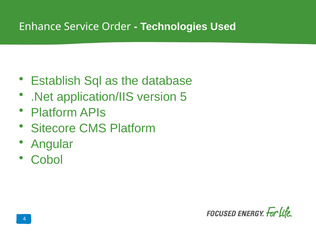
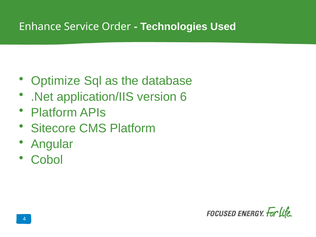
Establish: Establish -> Optimize (56, 81)
5: 5 -> 6 (183, 97)
